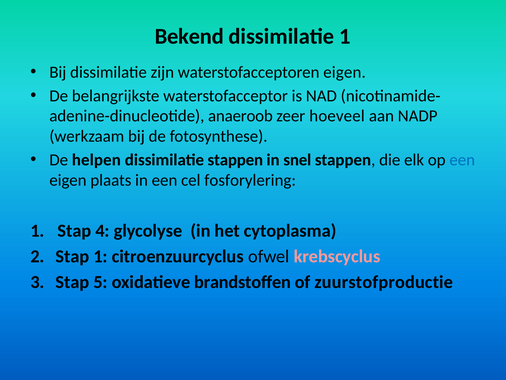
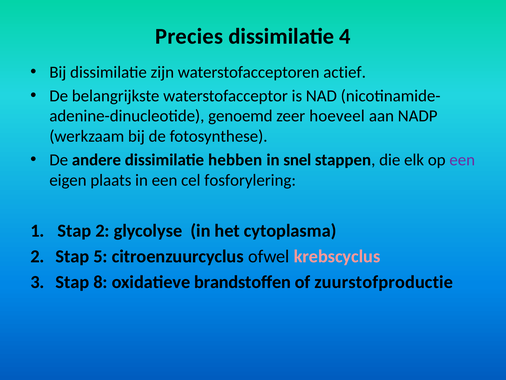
Bekend: Bekend -> Precies (189, 36)
dissimilatie 1: 1 -> 4 (345, 36)
waterstofacceptoren eigen: eigen -> actief (345, 72)
anaeroob: anaeroob -> genoemd (240, 116)
helpen: helpen -> andere (96, 160)
dissimilatie stappen: stappen -> hebben (235, 160)
een colour: blue -> purple (462, 160)
Stap 4: 4 -> 2 (102, 230)
Stap 1: 1 -> 5 (101, 256)
5: 5 -> 8 (101, 282)
